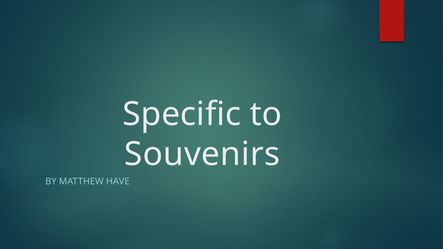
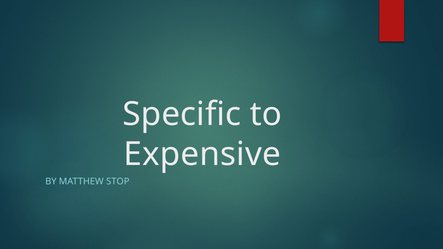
Souvenirs: Souvenirs -> Expensive (202, 154)
HAVE: HAVE -> STOP (118, 181)
